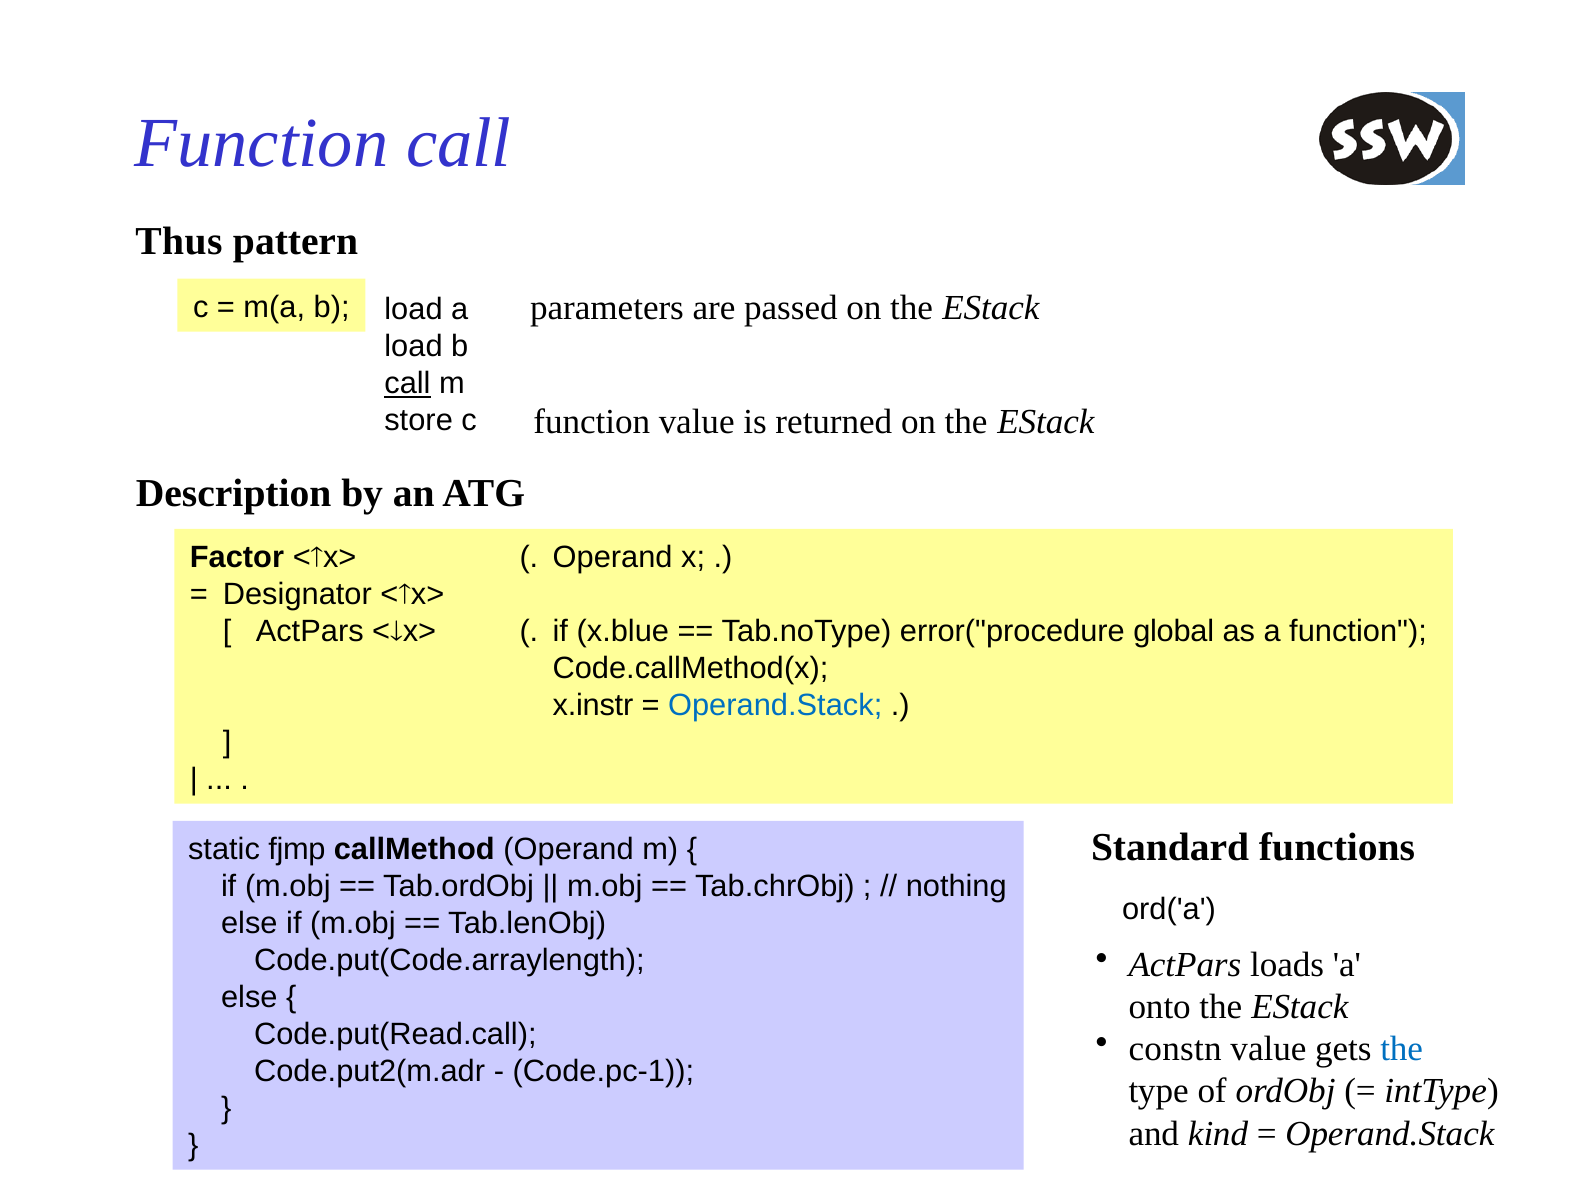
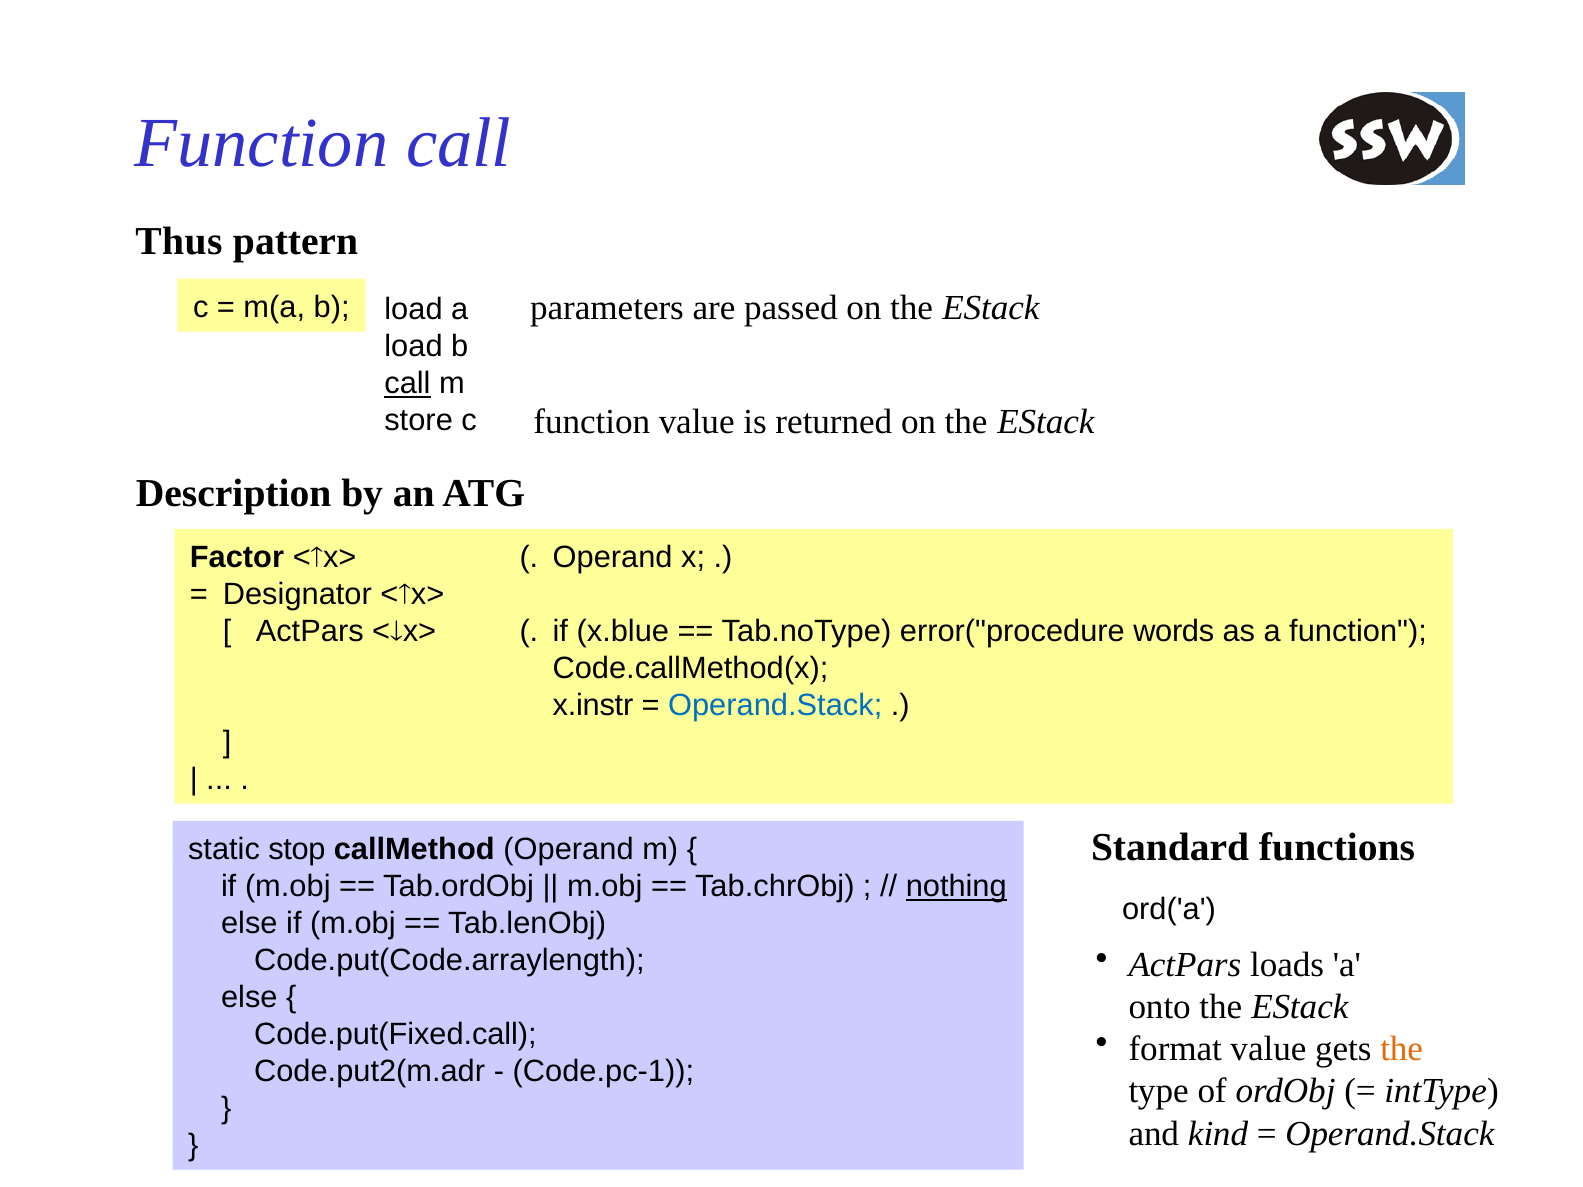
global: global -> words (1174, 632)
fjmp: fjmp -> stop (297, 850)
nothing underline: none -> present (956, 887)
Code.put(Read.call: Code.put(Read.call -> Code.put(Fixed.call (395, 1035)
constn: constn -> format (1175, 1049)
the colour: blue -> orange (1402, 1049)
